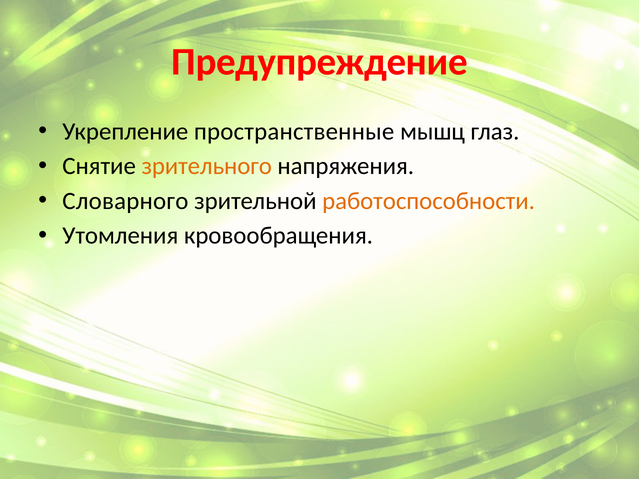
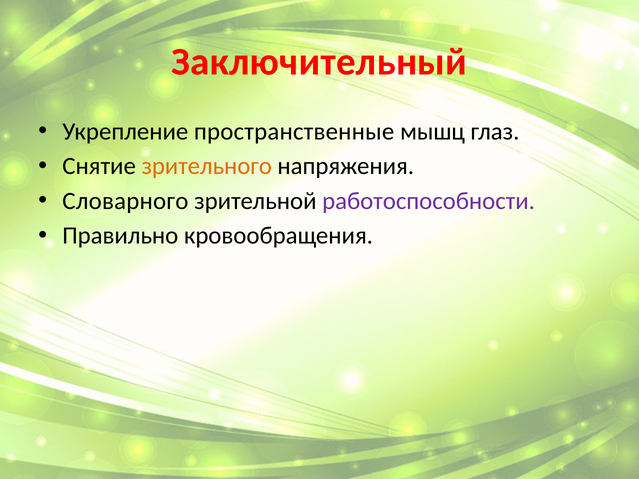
Предупреждение: Предупреждение -> Заключительный (319, 62)
работоспособности colour: orange -> purple (429, 201)
Утомления: Утомления -> Правильно (120, 236)
